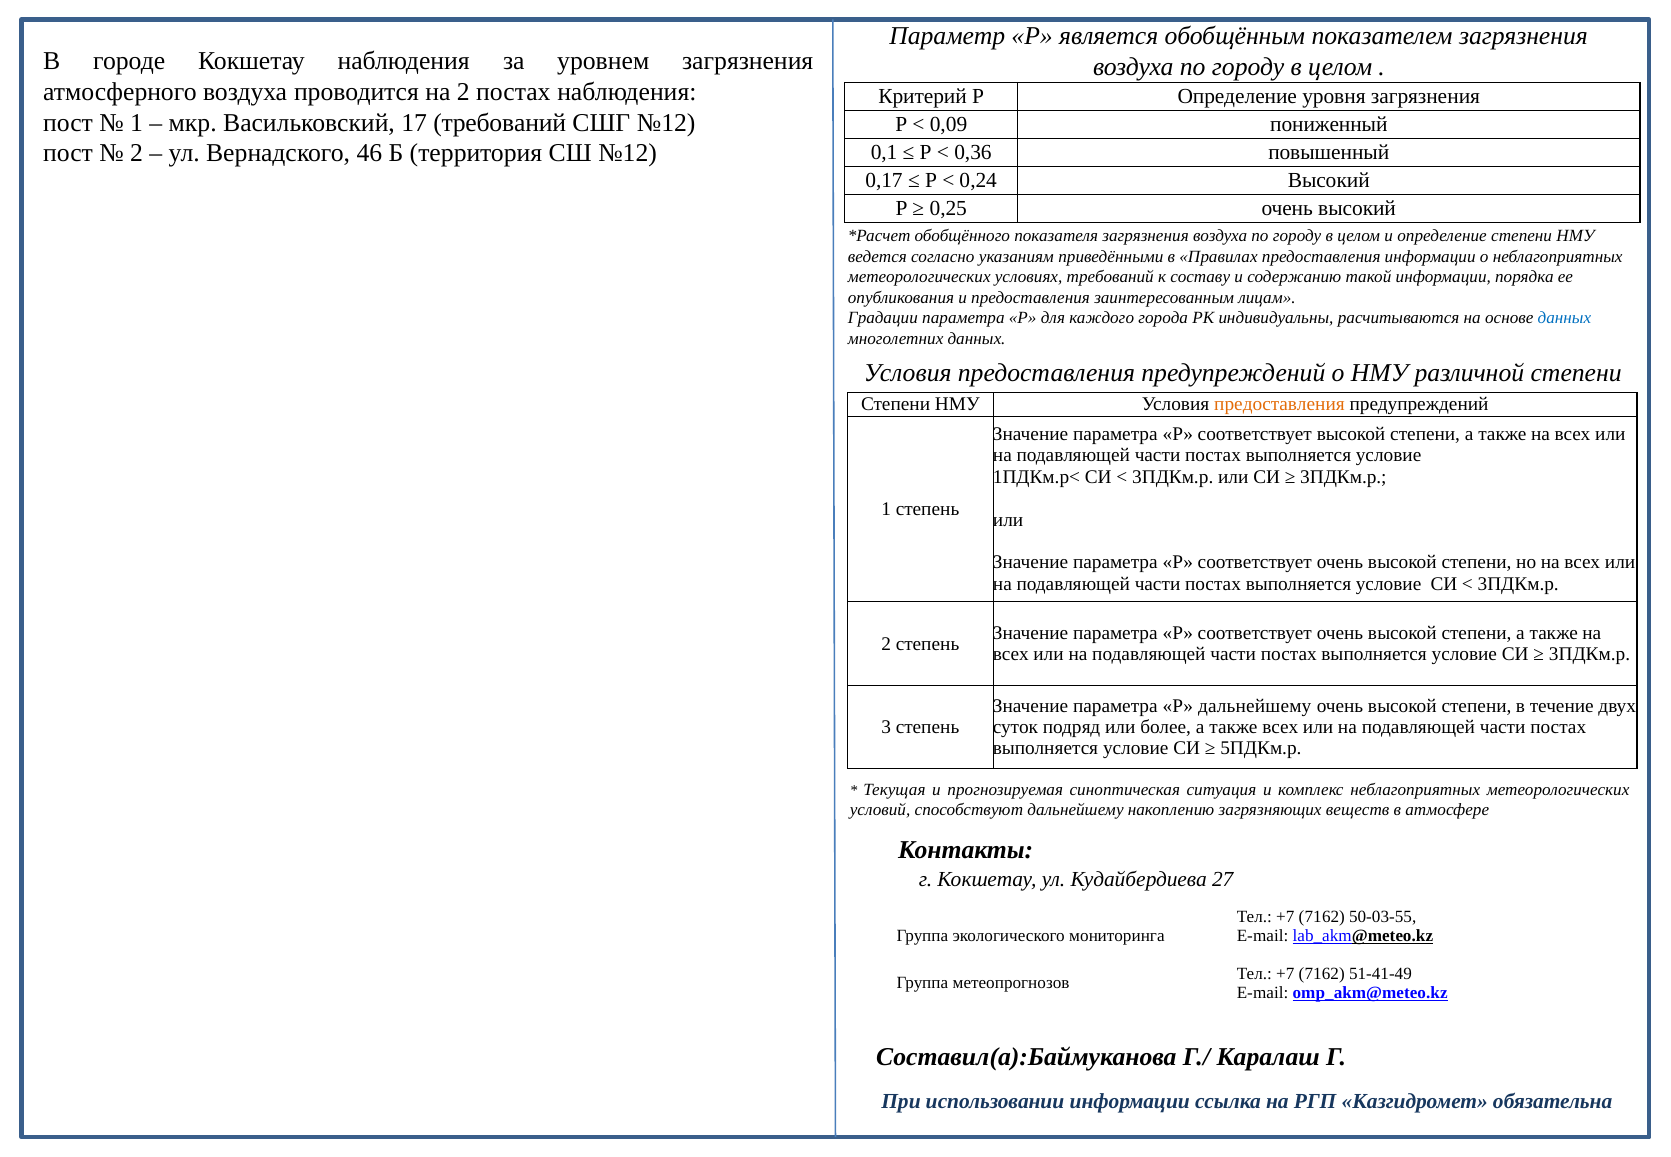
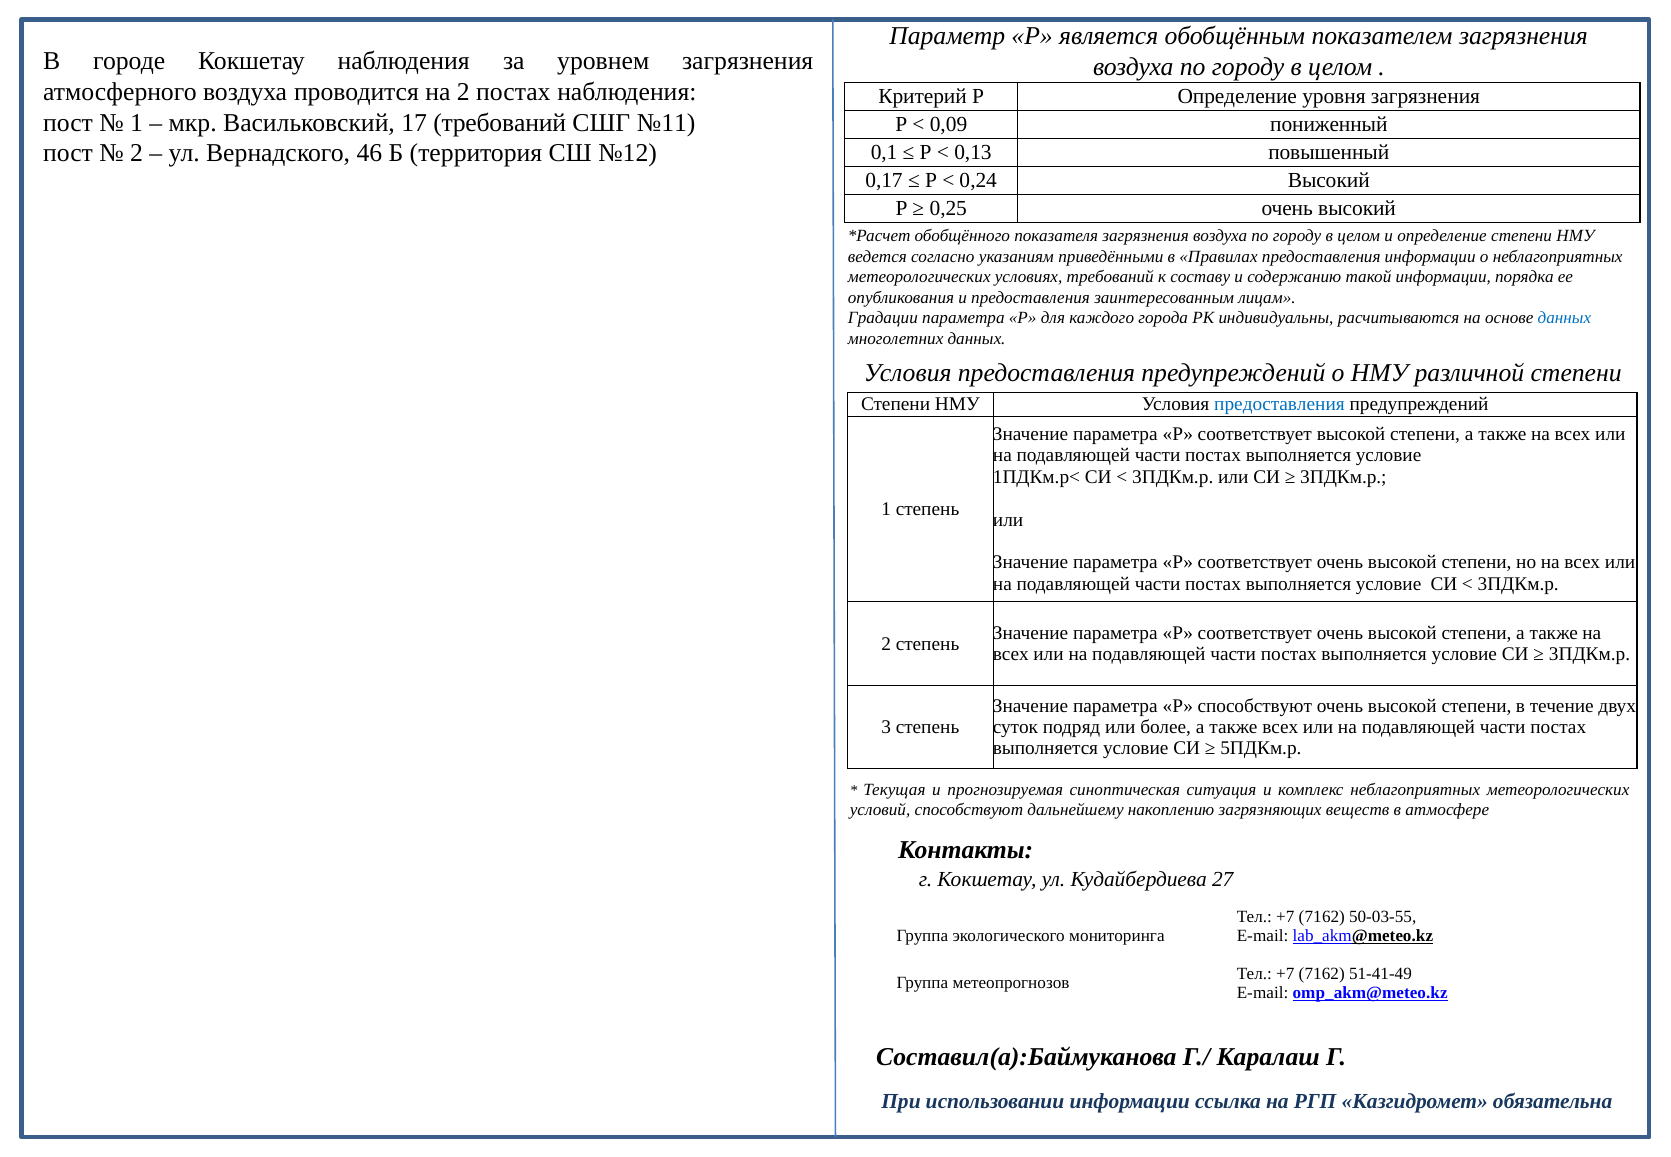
СШГ №12: №12 -> №11 (666, 123)
0,36: 0,36 -> 0,13 (973, 152)
предоставления colour: orange -> blue (1279, 405)
Р дальнейшему: дальнейшему -> способствуют (1255, 706)
